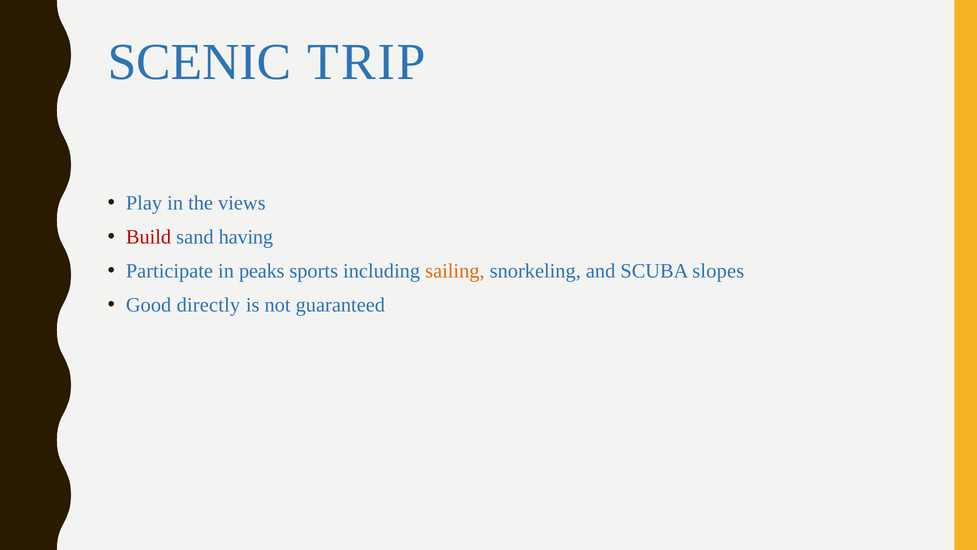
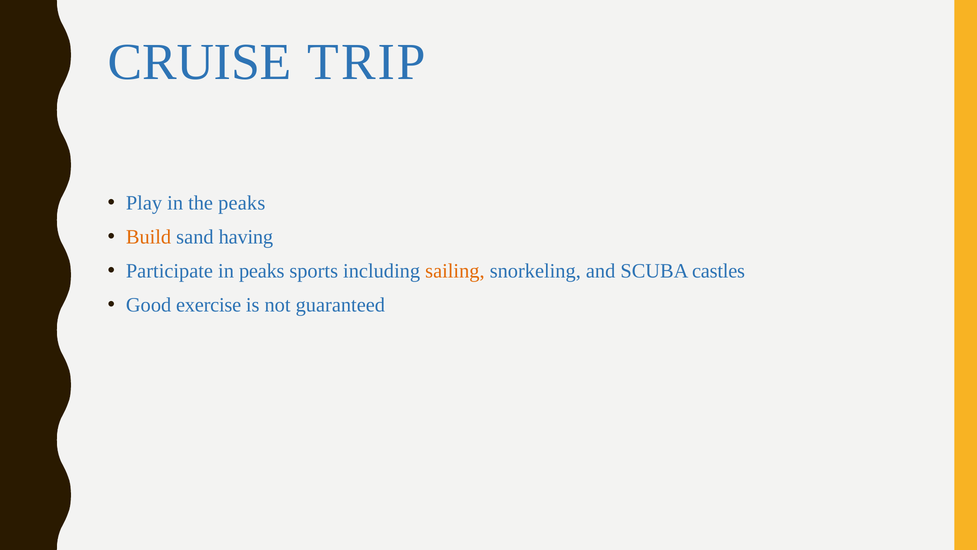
SCENIC: SCENIC -> CRUISE (200, 62)
the views: views -> peaks (242, 203)
Build colour: red -> orange (149, 237)
slopes: slopes -> castles (719, 271)
directly: directly -> exercise (209, 305)
